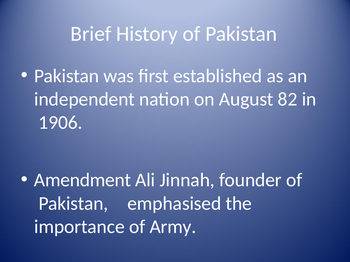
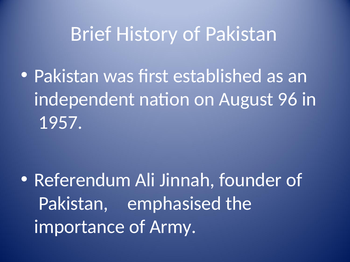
82: 82 -> 96 (288, 99)
1906: 1906 -> 1957 (61, 123)
Amendment: Amendment -> Referendum (83, 180)
